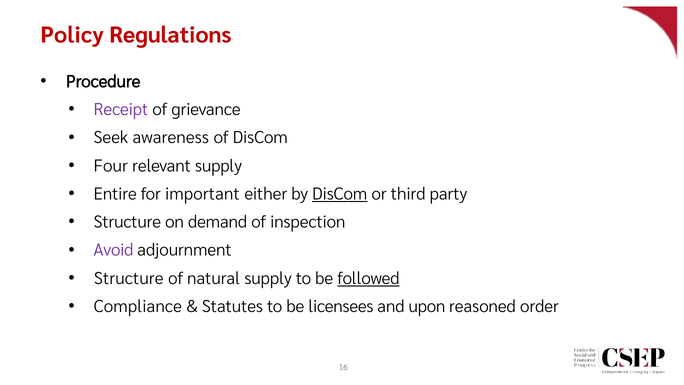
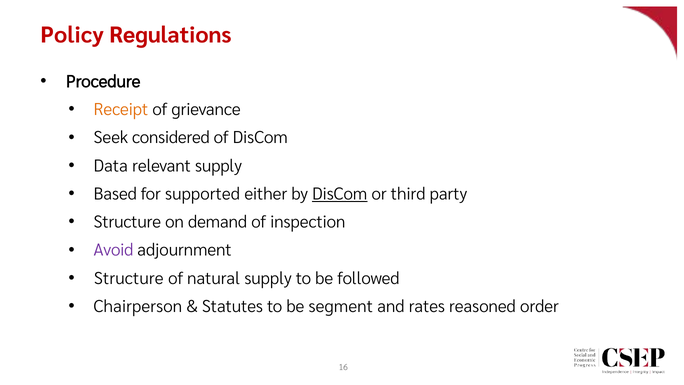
Receipt colour: purple -> orange (121, 110)
awareness: awareness -> considered (171, 138)
Four: Four -> Data (111, 166)
Entire: Entire -> Based (115, 194)
important: important -> supported (203, 194)
followed underline: present -> none (368, 278)
Compliance: Compliance -> Chairperson (138, 306)
licensees: licensees -> segment (341, 306)
upon: upon -> rates (427, 306)
